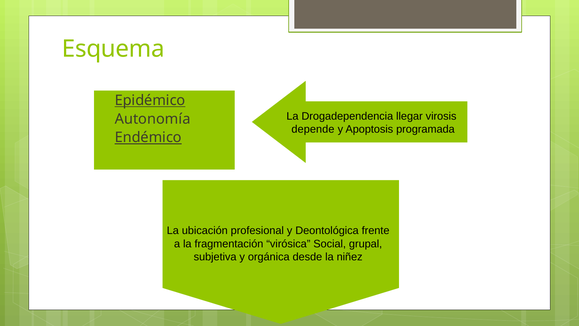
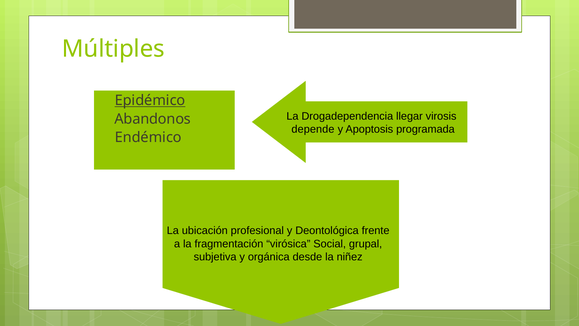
Esquema: Esquema -> Múltiples (113, 49)
Autonomía: Autonomía -> Abandonos (153, 119)
Endémico underline: present -> none (148, 137)
